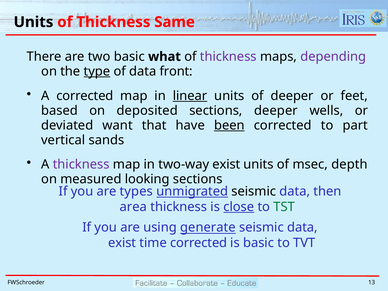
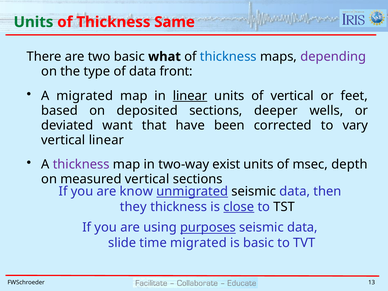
Units colour: black -> green (33, 22)
thickness colour: purple -> blue (228, 57)
type underline: present -> none (97, 71)
A corrected: corrected -> migrated (85, 96)
of deeper: deeper -> vertical (292, 96)
been underline: present -> none (229, 125)
part: part -> vary (355, 125)
vertical sands: sands -> linear (106, 140)
measured looking: looking -> vertical (147, 179)
types: types -> know (136, 191)
area: area -> they (133, 207)
TST colour: green -> black (284, 207)
generate: generate -> purposes (208, 227)
exist: exist -> slide (122, 243)
time corrected: corrected -> migrated (198, 243)
